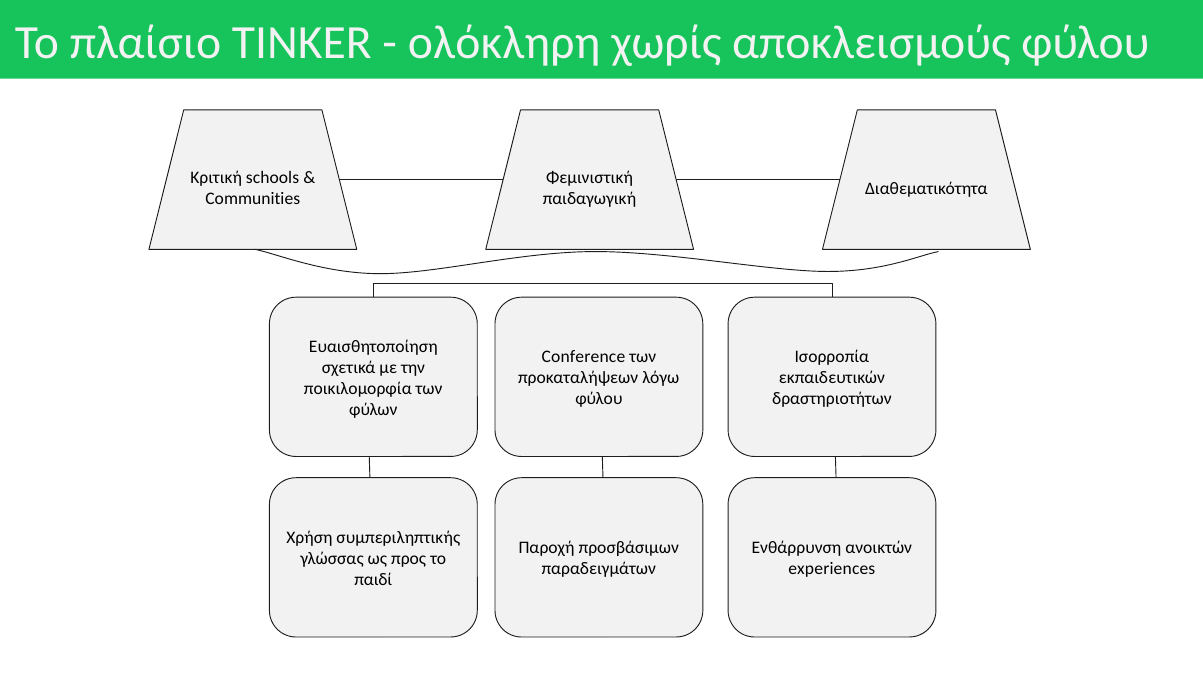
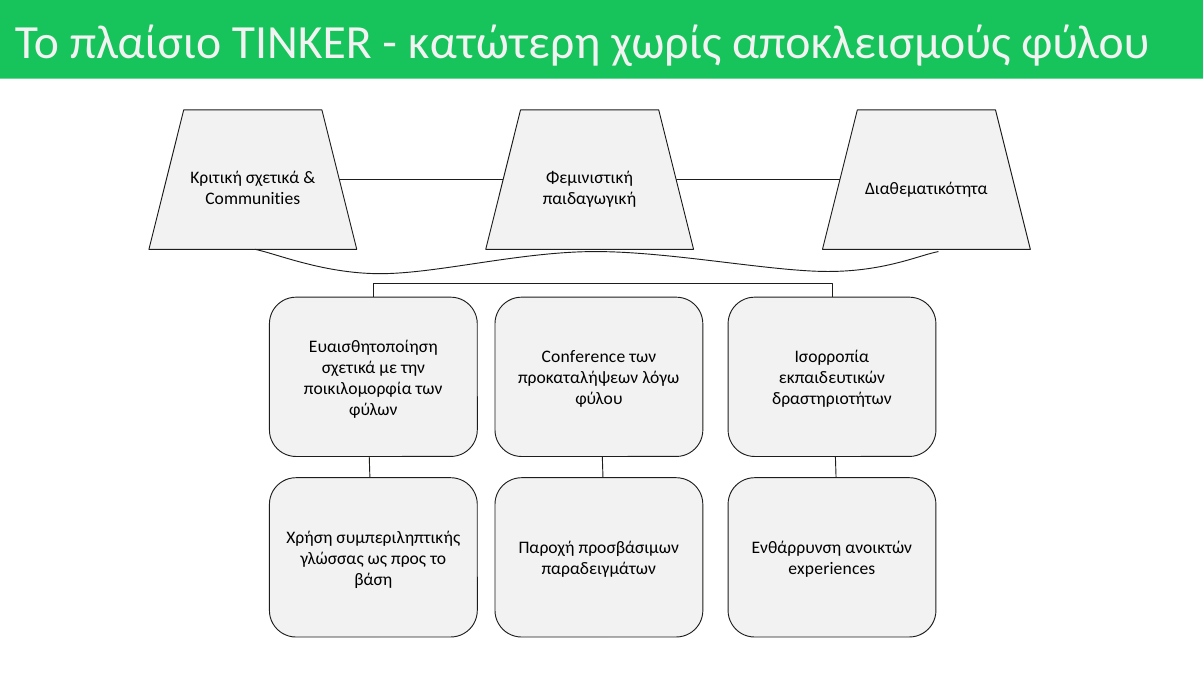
ολόκληρη: ολόκληρη -> κατώτερη (504, 43)
Κριτική schools: schools -> σχετικά (273, 178)
παιδί: παιδί -> βάση (373, 579)
